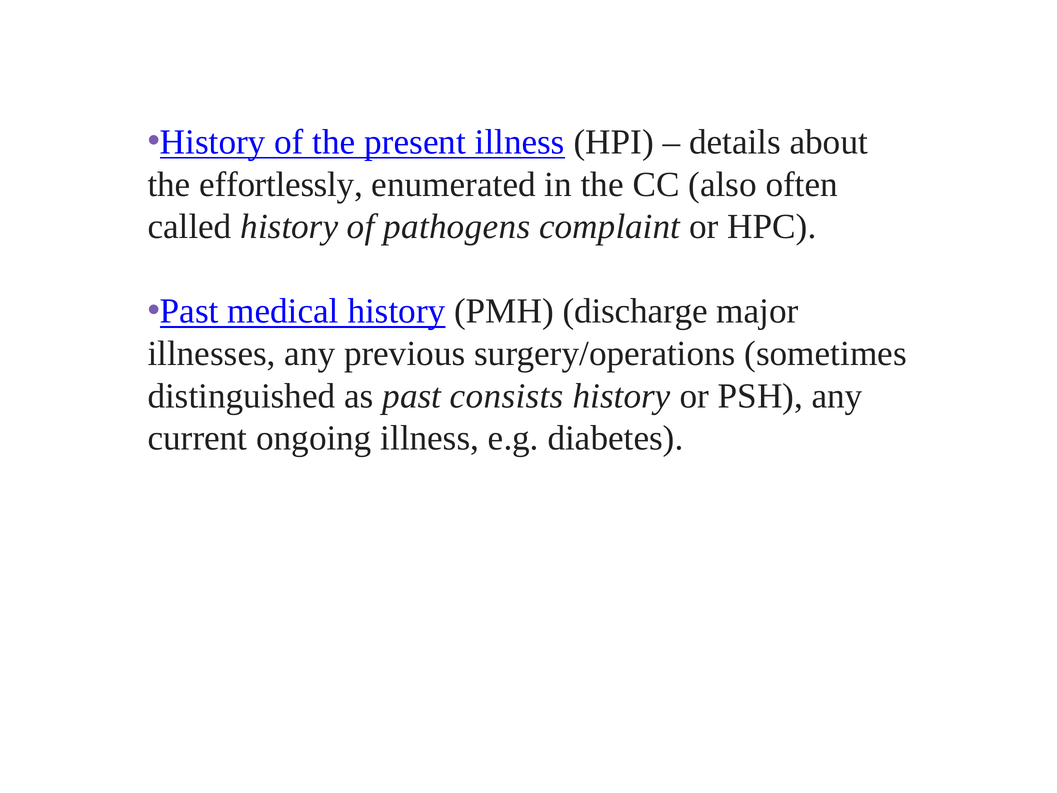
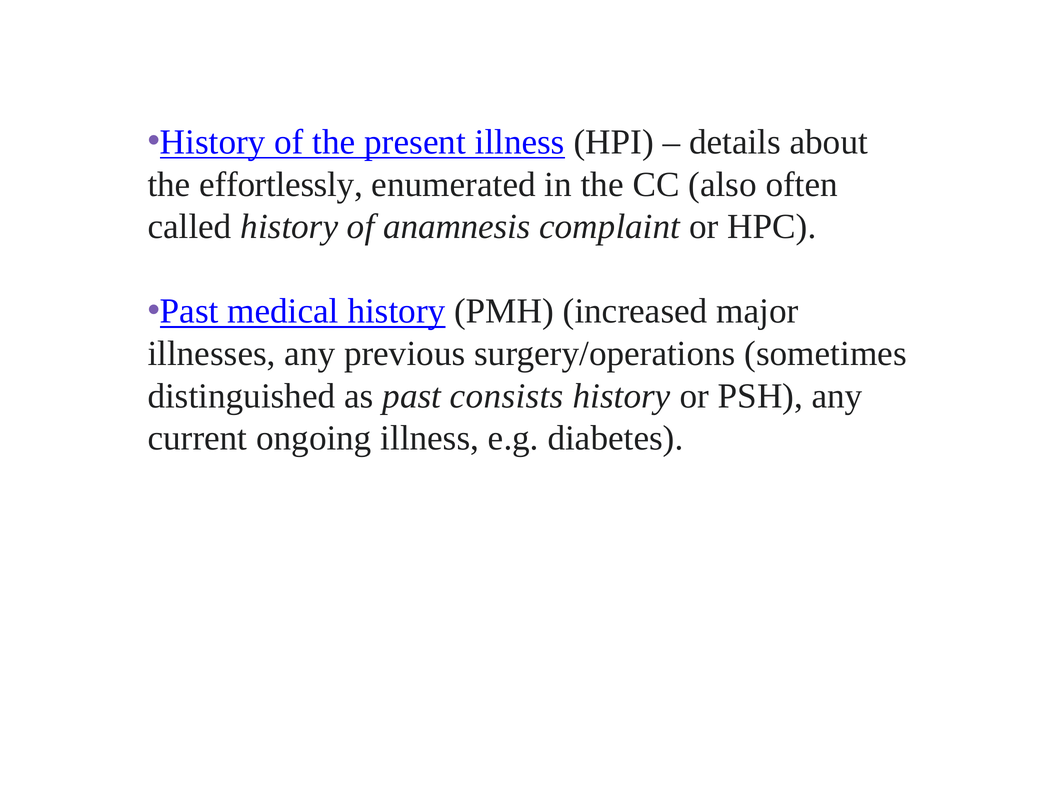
pathogens: pathogens -> anamnesis (457, 227)
discharge: discharge -> increased (635, 311)
